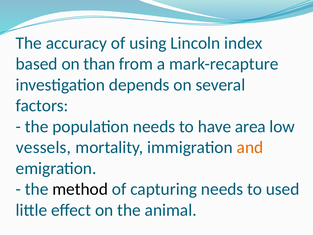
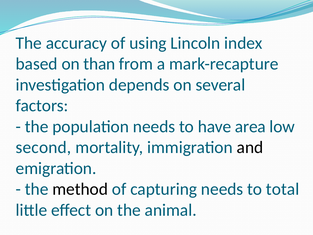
vessels: vessels -> second (43, 147)
and colour: orange -> black (250, 147)
used: used -> total (283, 189)
